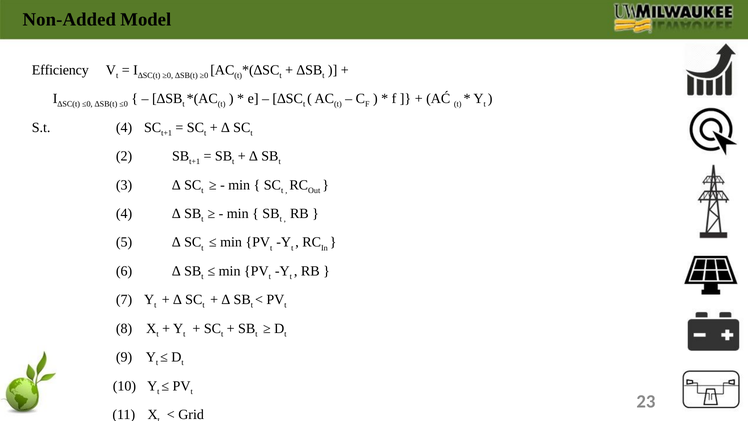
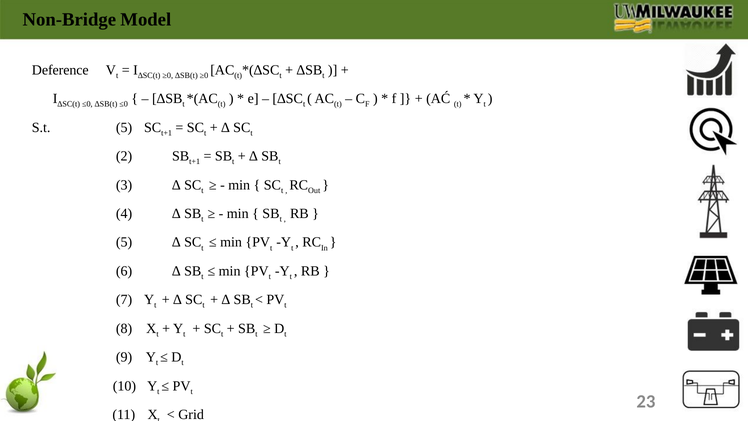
Non-Added: Non-Added -> Non-Bridge (69, 20)
Efficiency: Efficiency -> Deference (60, 70)
S.t 4: 4 -> 5 (124, 127)
